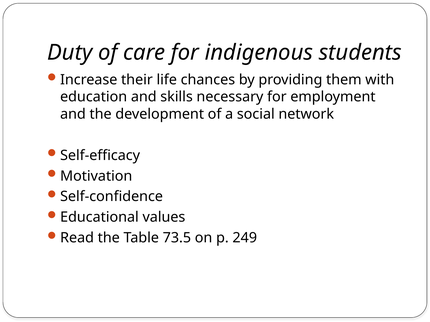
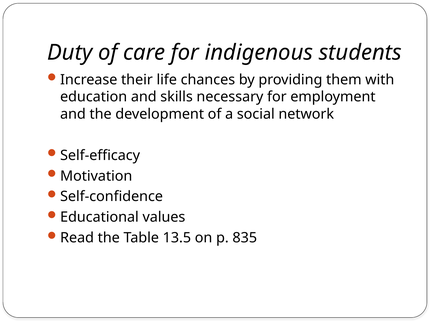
73.5: 73.5 -> 13.5 (177, 238)
249: 249 -> 835 (245, 238)
